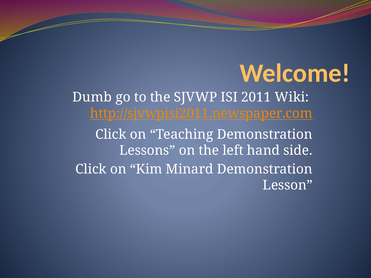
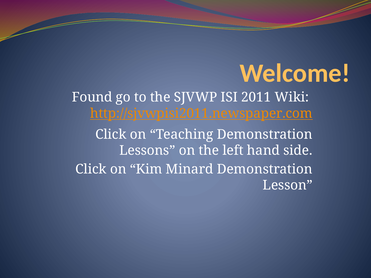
Dumb: Dumb -> Found (92, 97)
